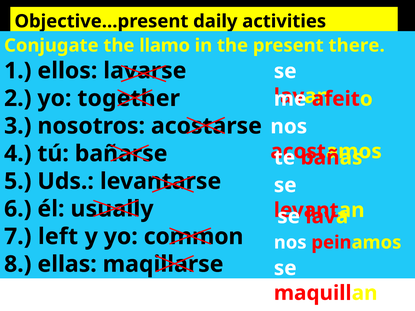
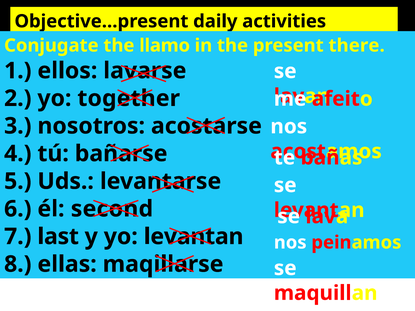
usually: usually -> second (112, 209)
left: left -> last (58, 237)
yo common: common -> levantan (194, 237)
